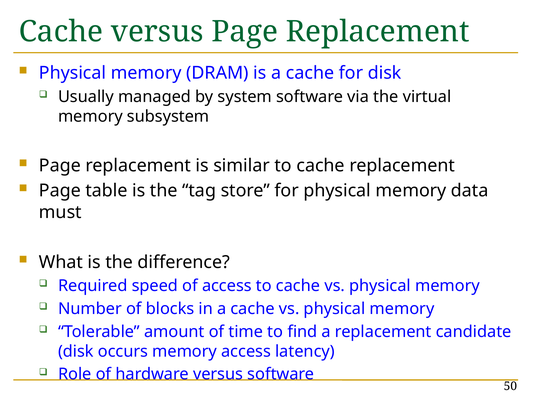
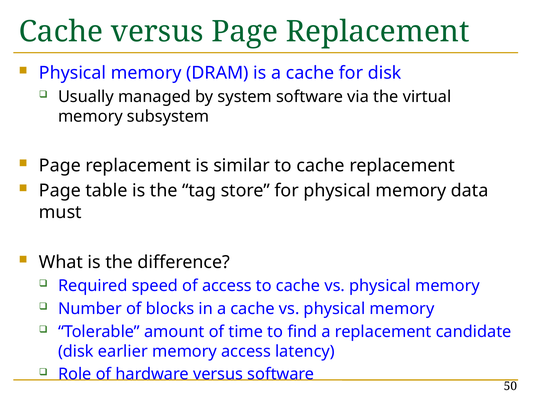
occurs: occurs -> earlier (123, 351)
